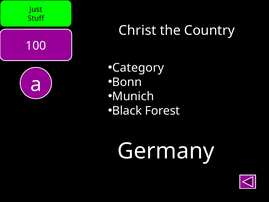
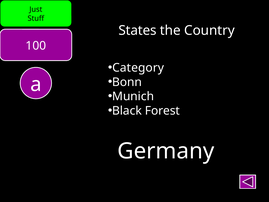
Christ: Christ -> States (138, 30)
